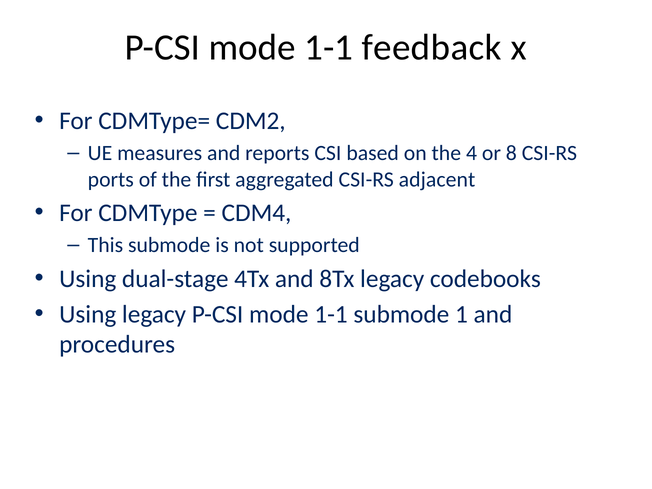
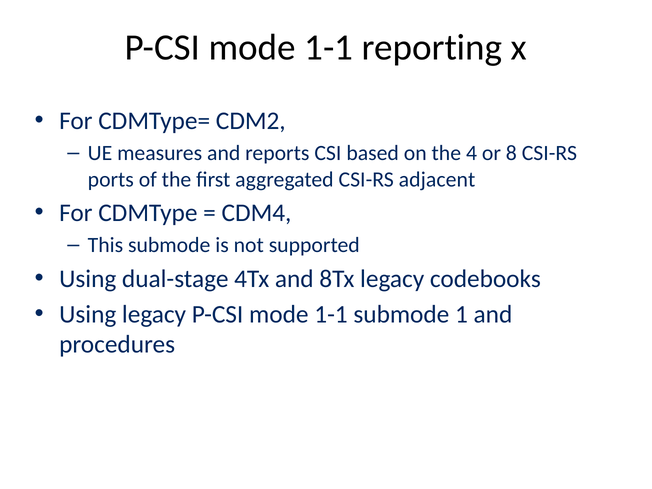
feedback: feedback -> reporting (432, 48)
